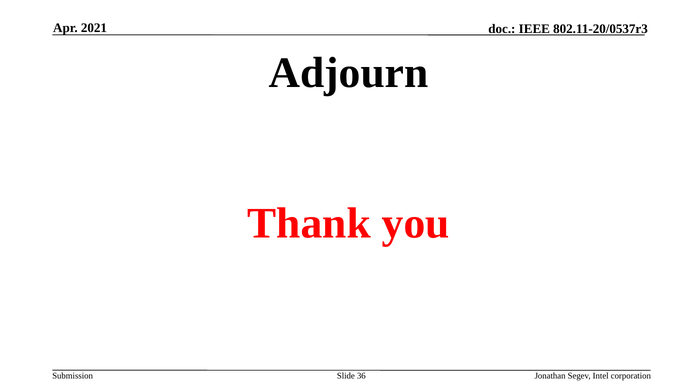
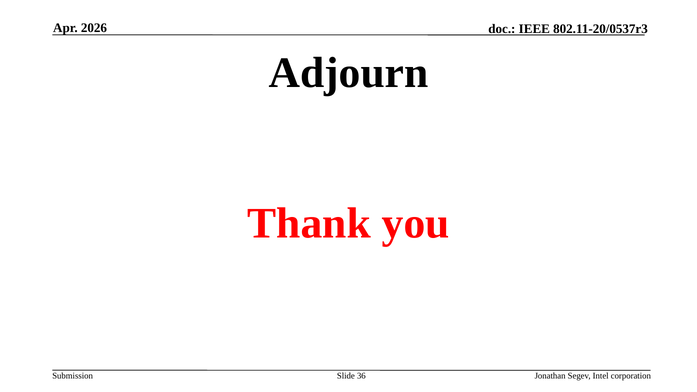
2021: 2021 -> 2026 (94, 28)
